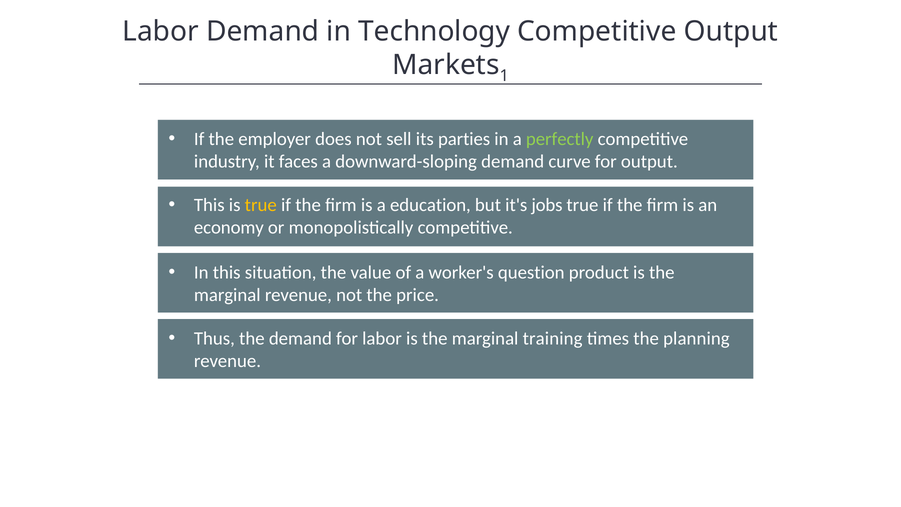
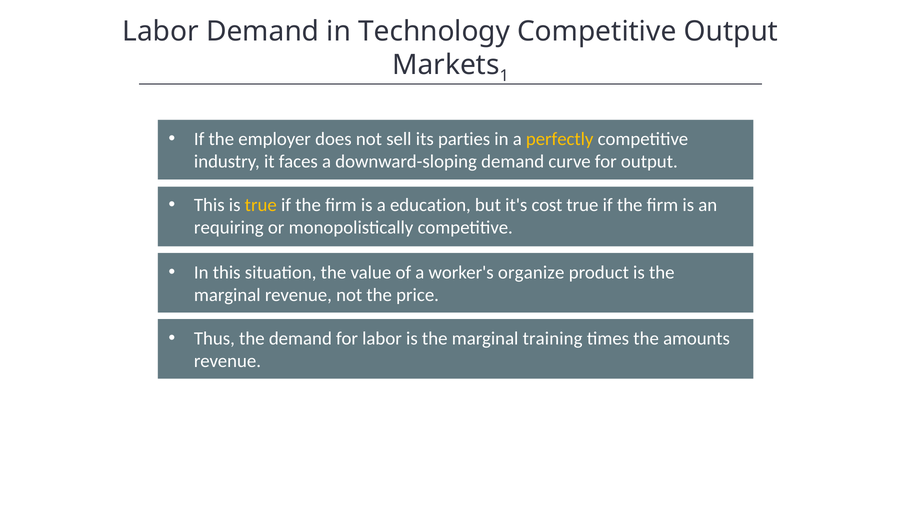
perfectly colour: light green -> yellow (560, 139)
jobs: jobs -> cost (547, 205)
economy: economy -> requiring (229, 227)
question: question -> organize (531, 272)
planning: planning -> amounts (697, 338)
